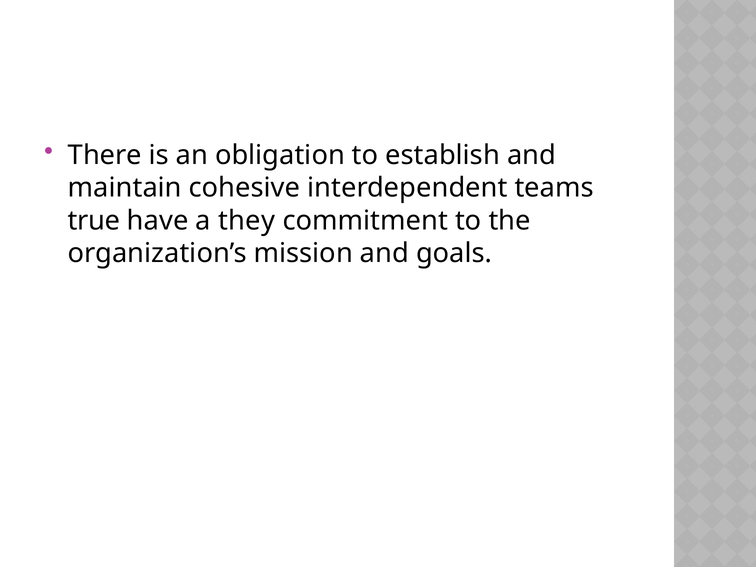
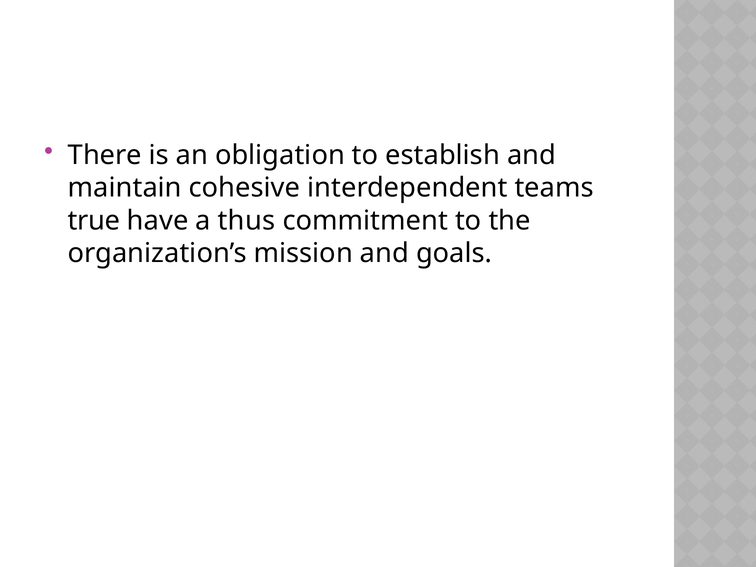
they: they -> thus (247, 221)
